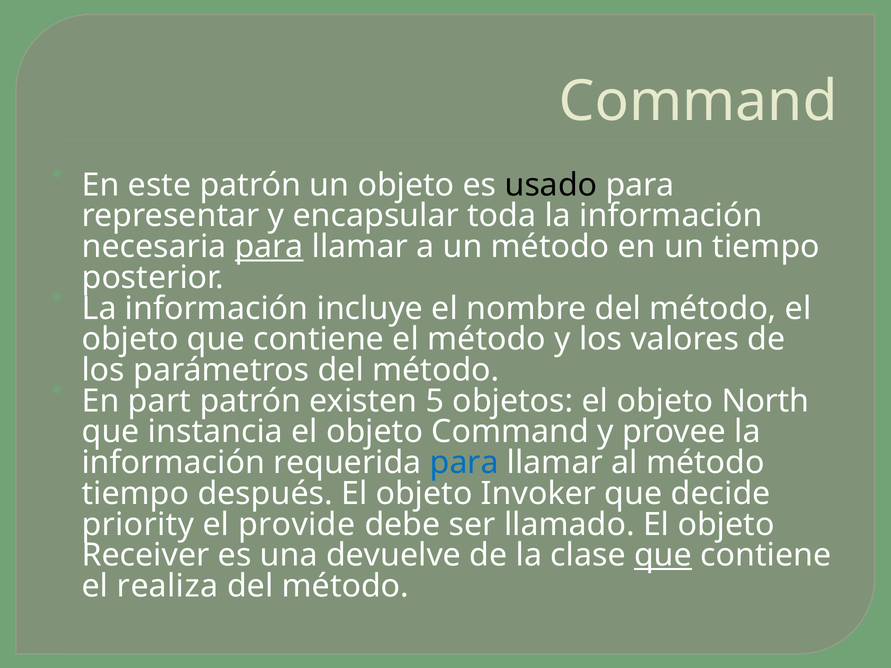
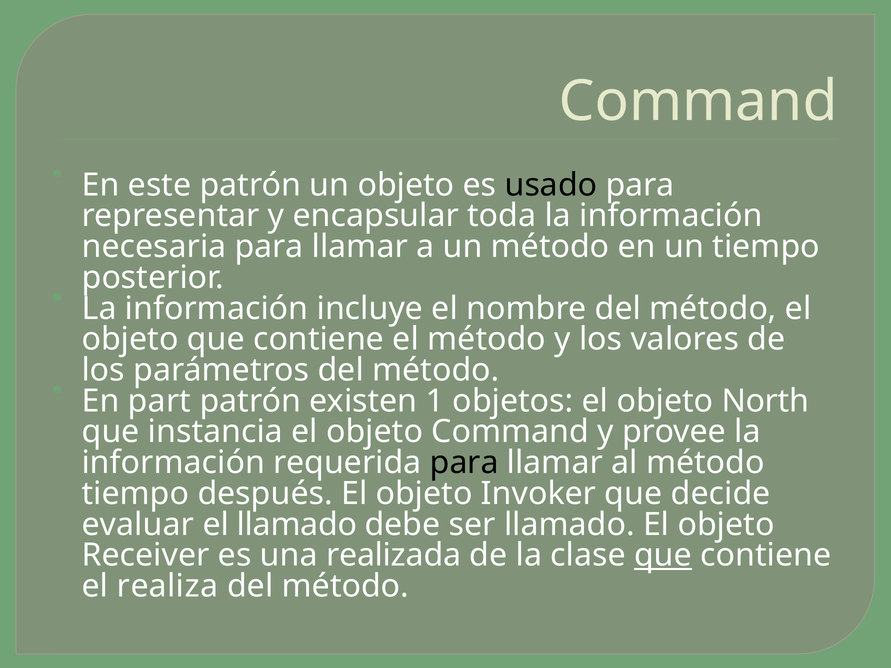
para underline: present -> none (269, 247)
5: 5 -> 1 (435, 401)
para colour: blue -> black (464, 463)
priority: priority -> evaluar (138, 525)
el provide: provide -> llamado (297, 525)
devuelve: devuelve -> realizada (394, 555)
